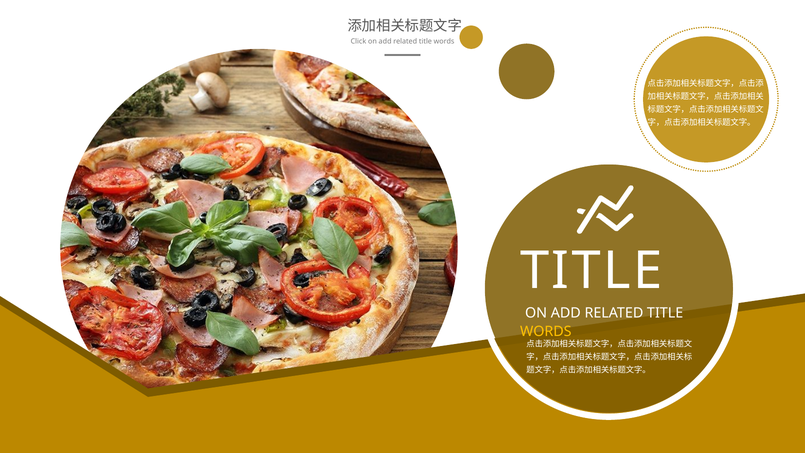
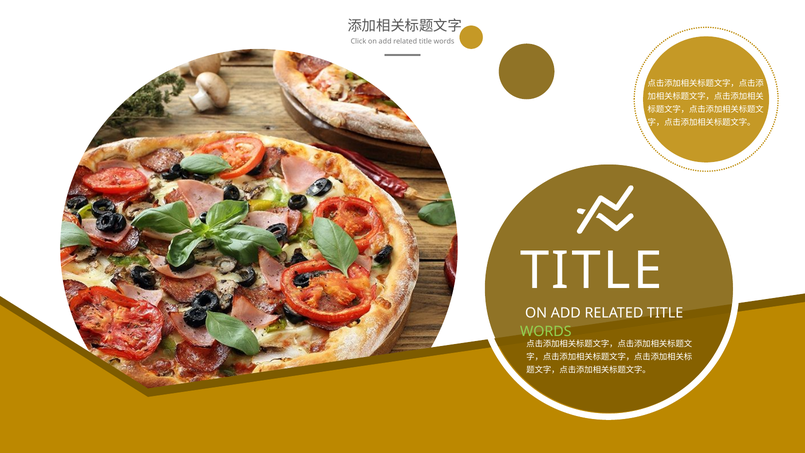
WORDS colour: yellow -> light green (546, 331)
